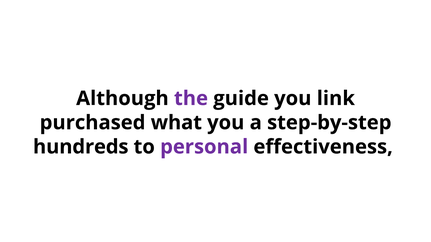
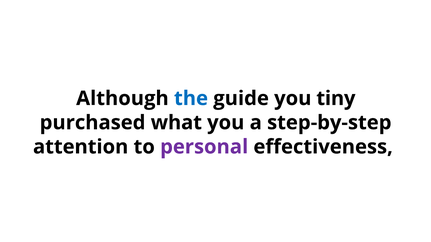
the colour: purple -> blue (191, 99)
link: link -> tiny (336, 99)
hundreds: hundreds -> attention (81, 147)
